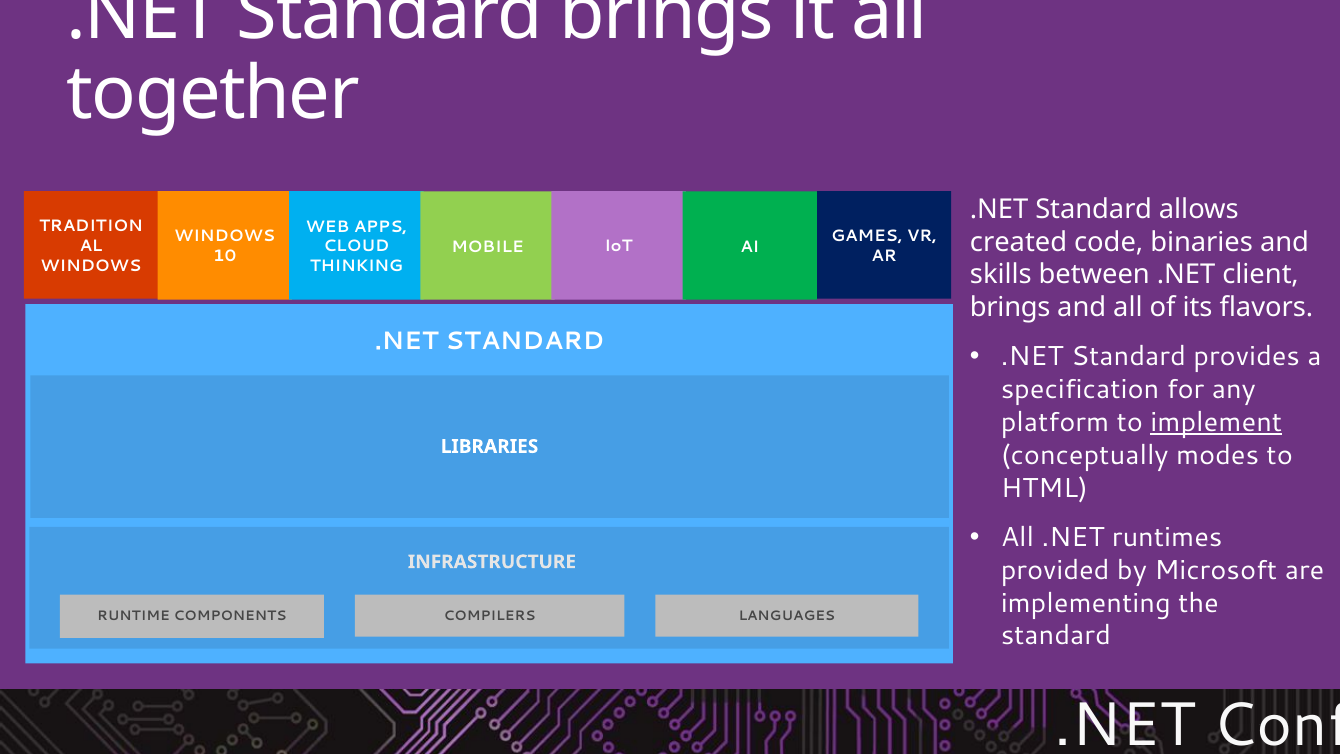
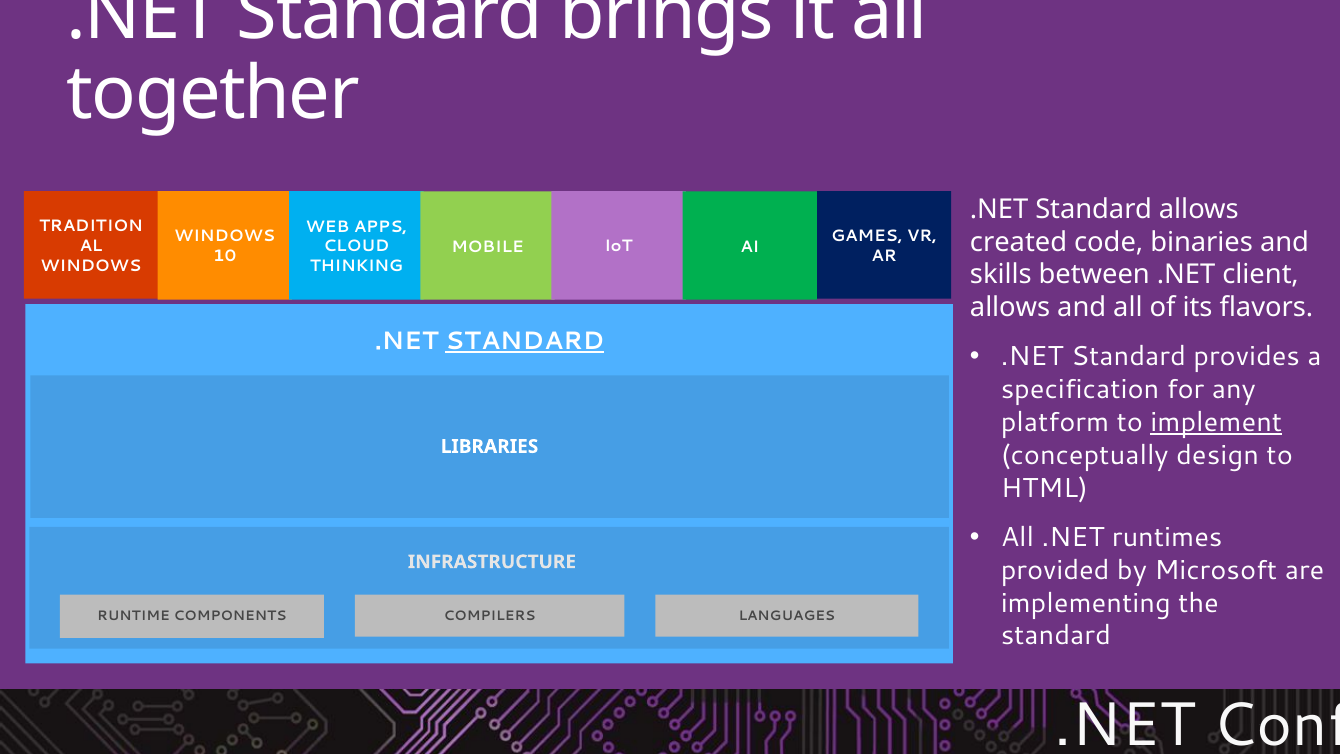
brings: brings -> allows (1010, 308)
STANDARD underline: none -> present (525, 341)
modes: modes -> design (1218, 455)
